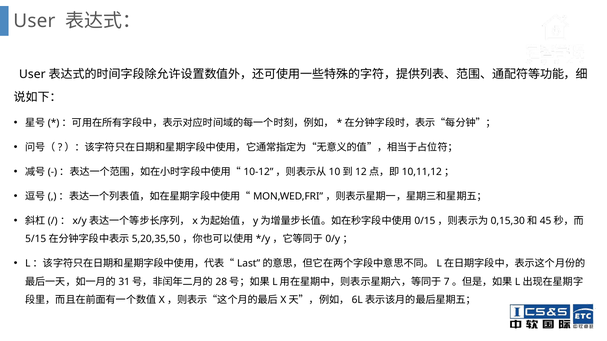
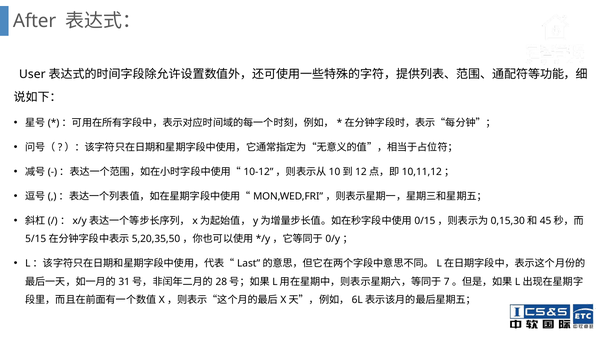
User: User -> After (35, 21)
